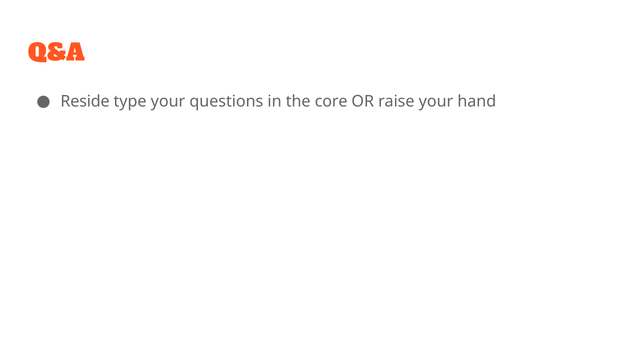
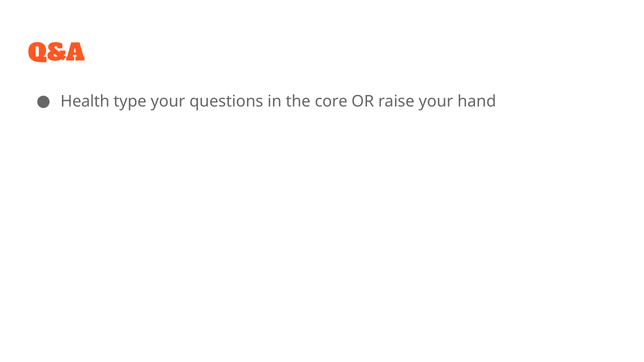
Reside: Reside -> Health (85, 101)
